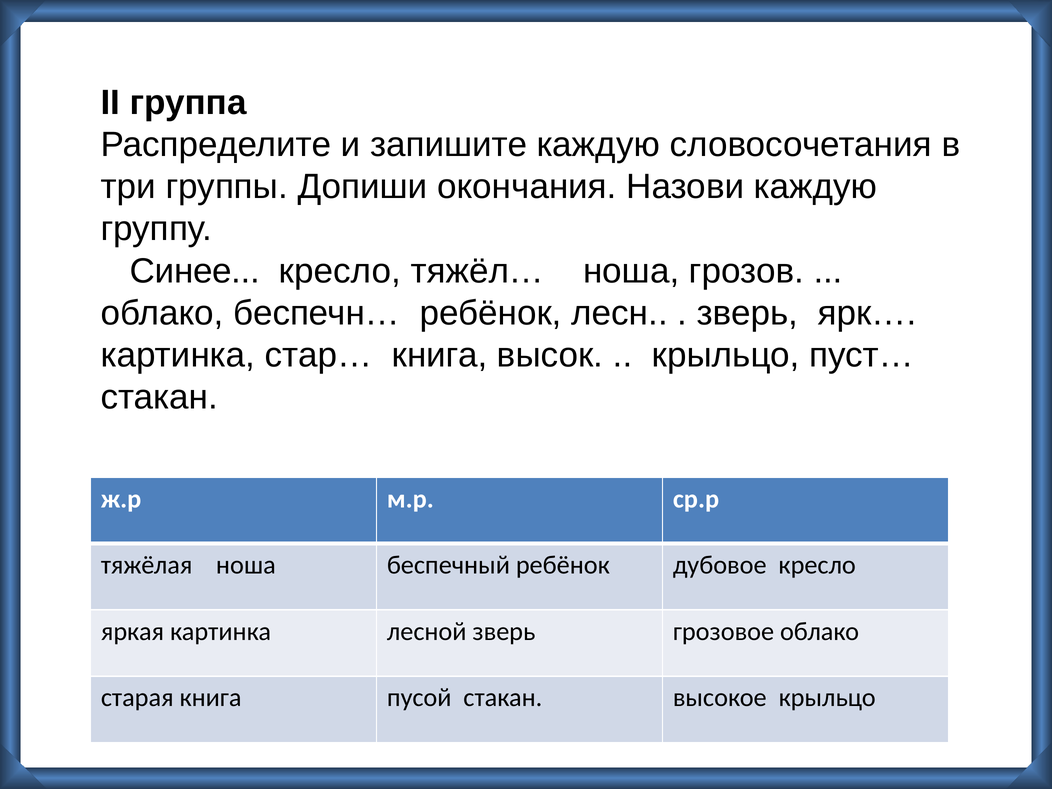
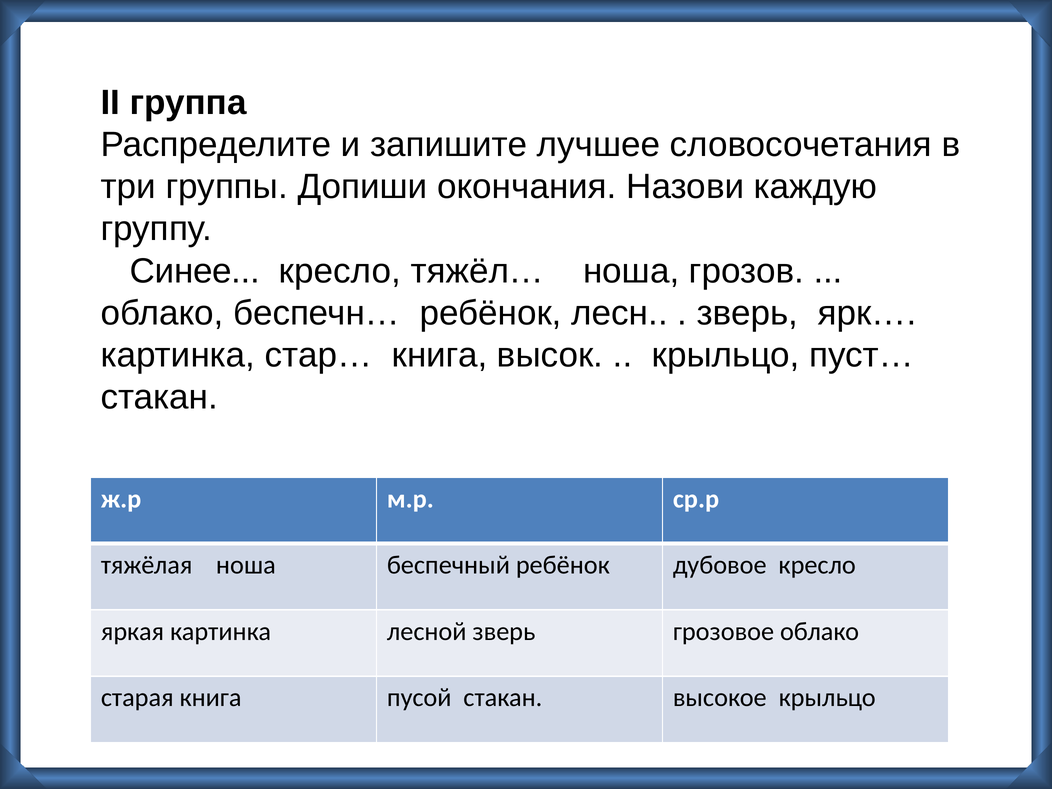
запишите каждую: каждую -> лучшее (598, 145)
